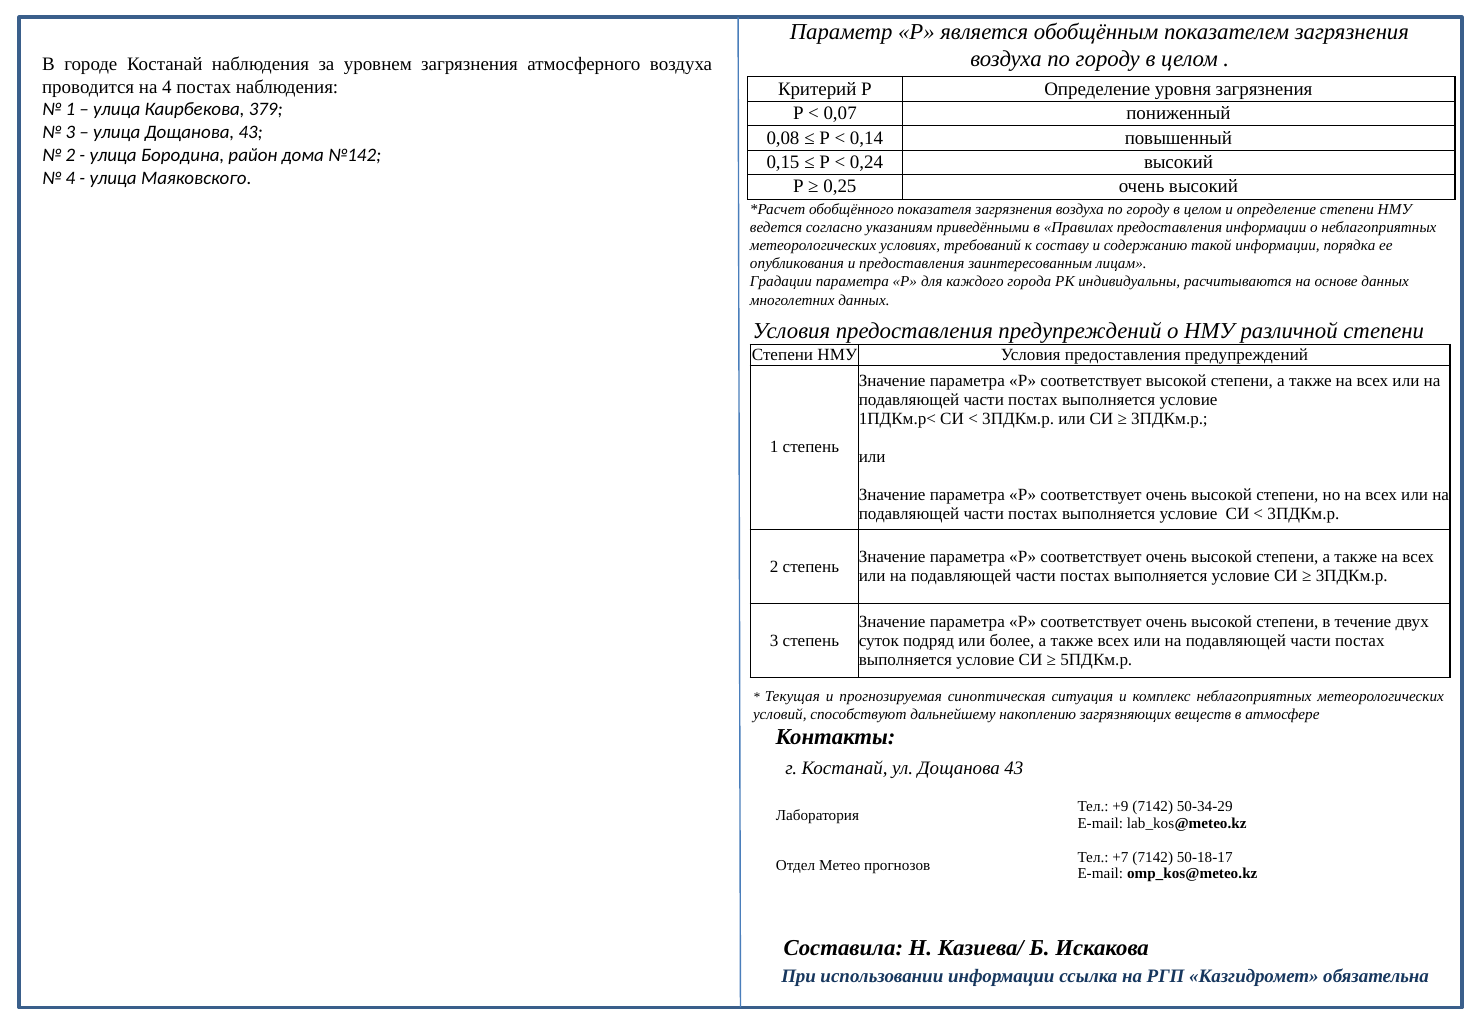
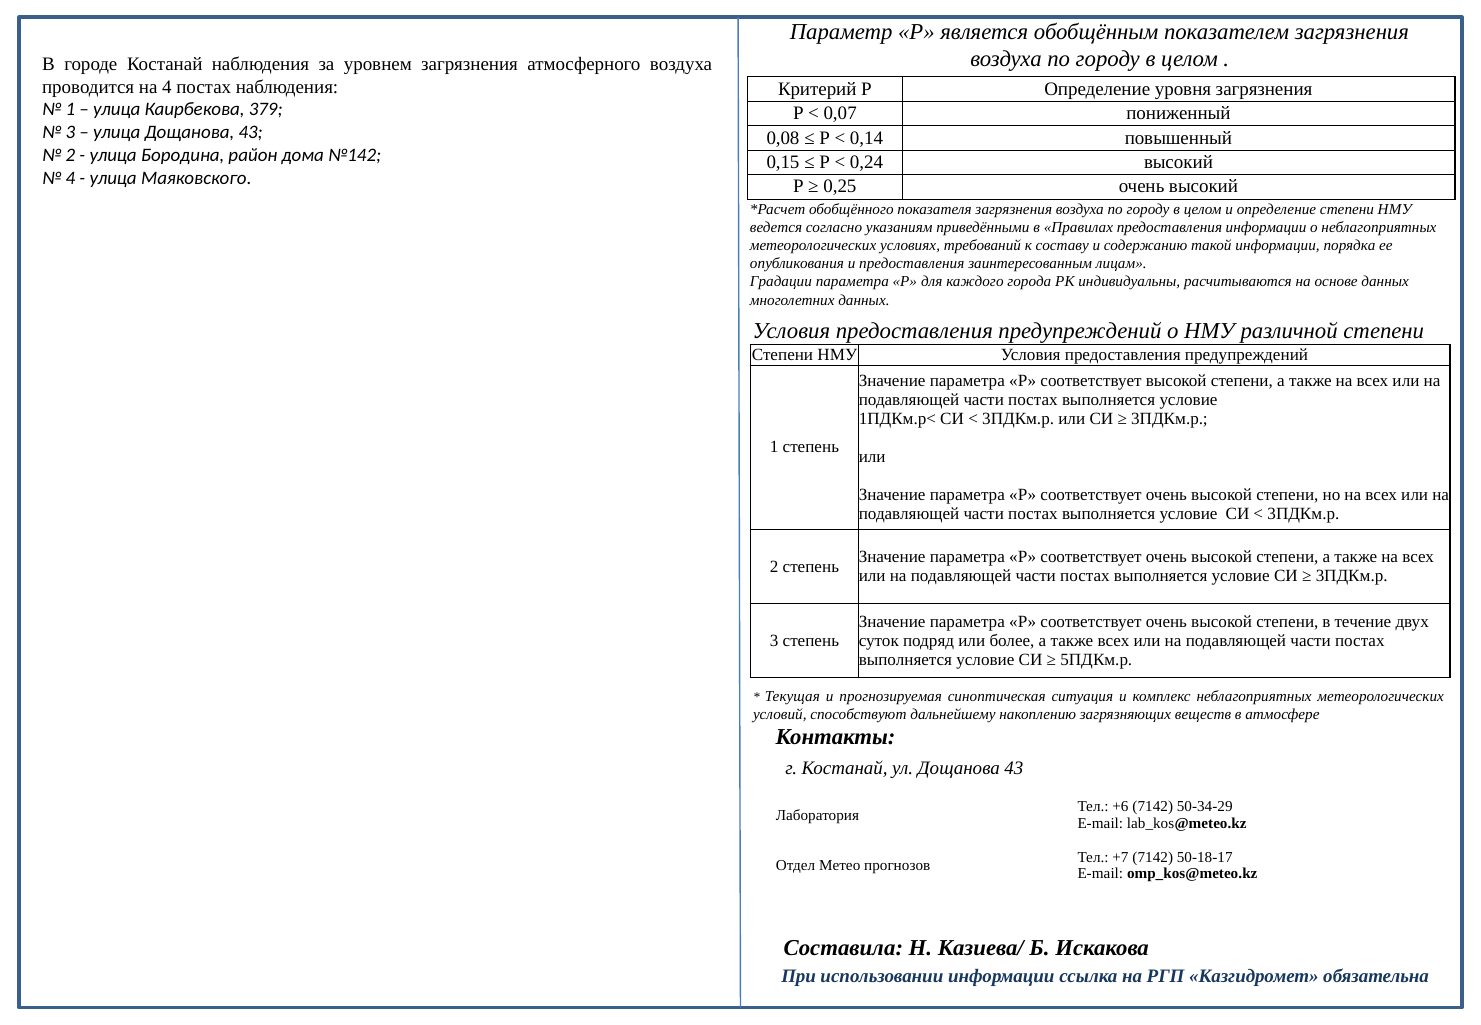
+9: +9 -> +6 (1120, 807)
